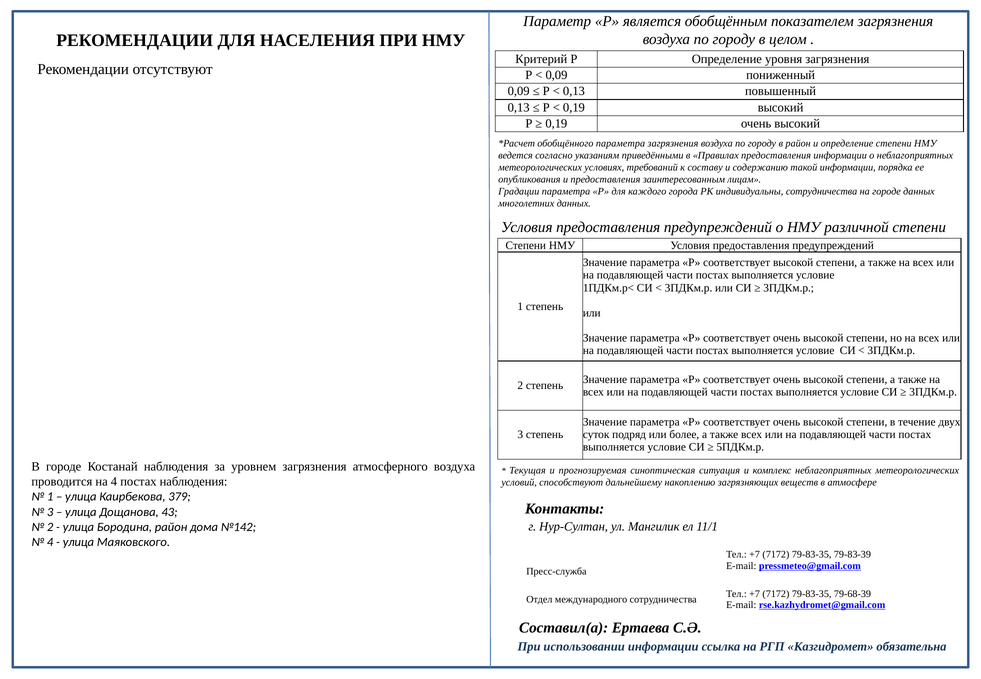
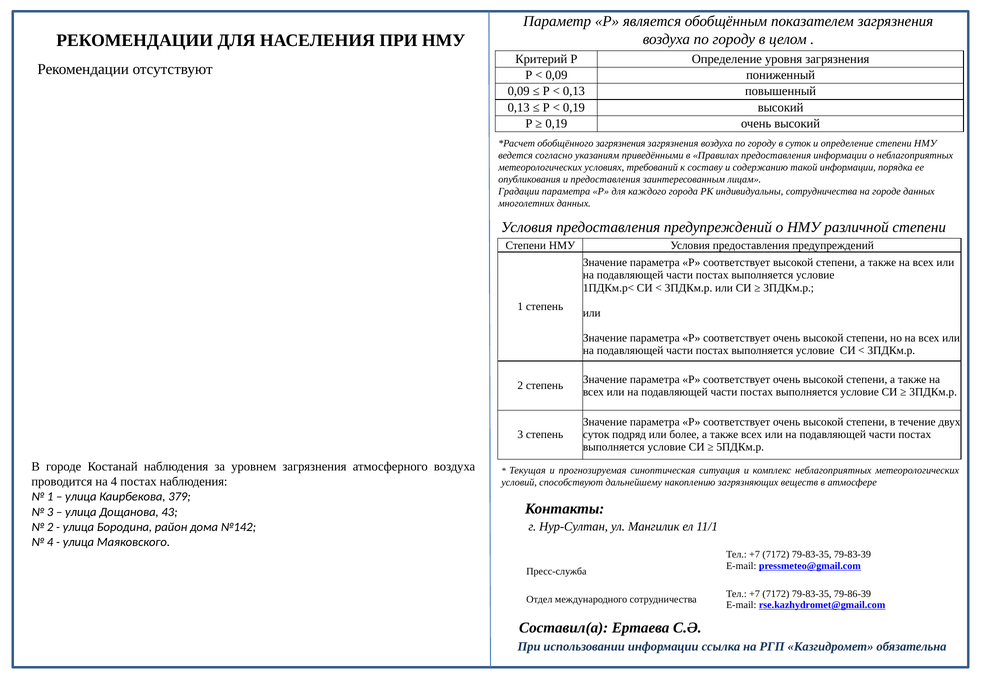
обобщённого параметра: параметра -> загрязнения (621, 143)
в район: район -> суток (798, 143)
79-68-39: 79-68-39 -> 79-86-39 (852, 594)
